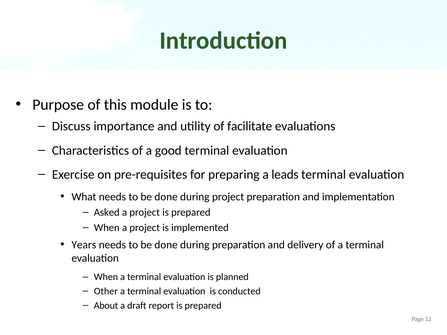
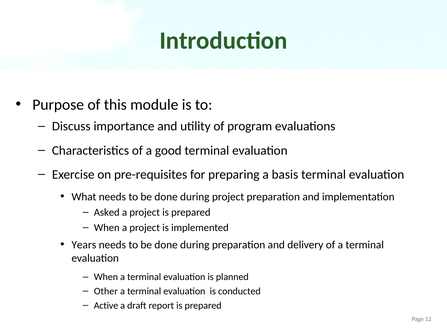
facilitate: facilitate -> program (250, 126)
leads: leads -> basis (285, 175)
About: About -> Active (106, 306)
